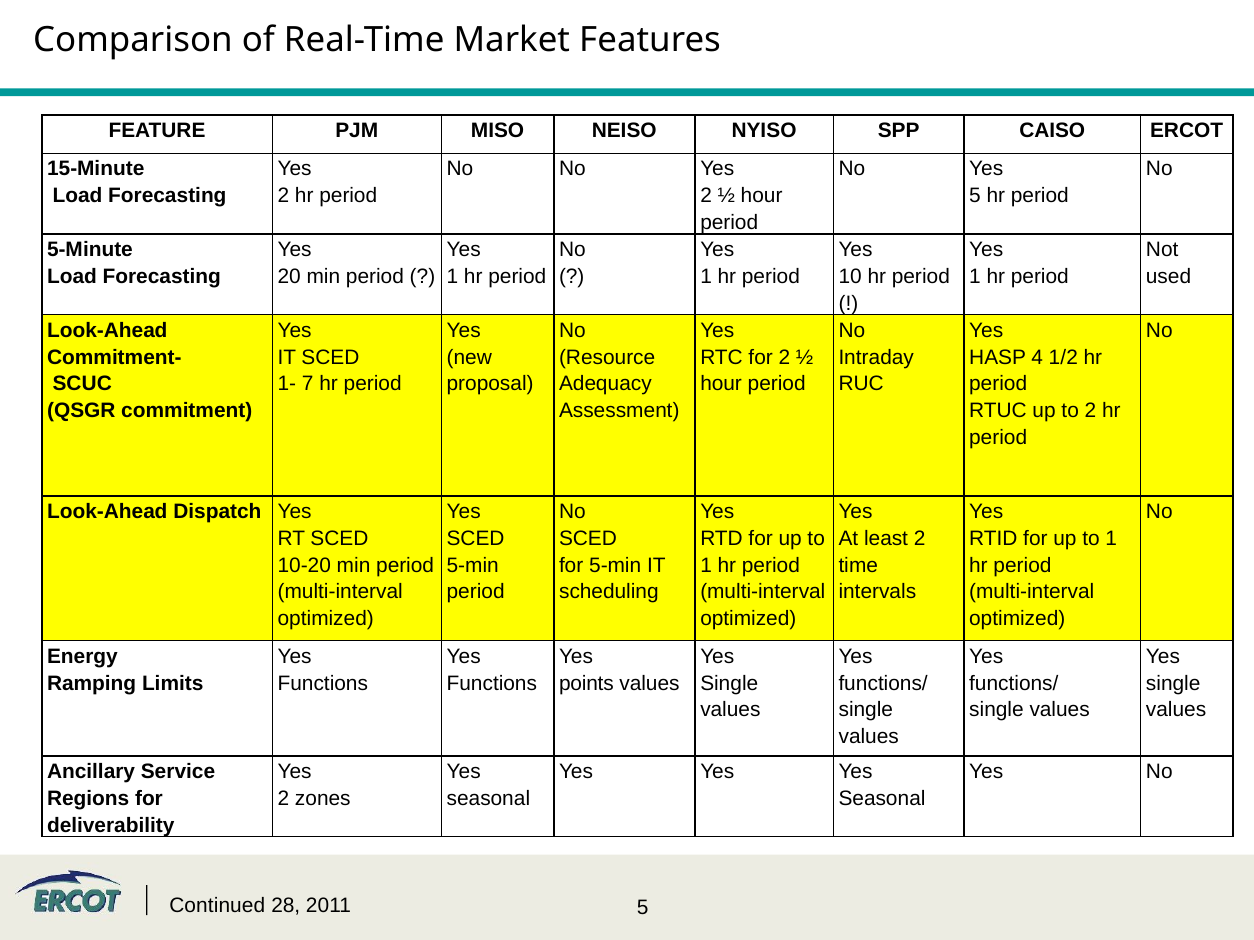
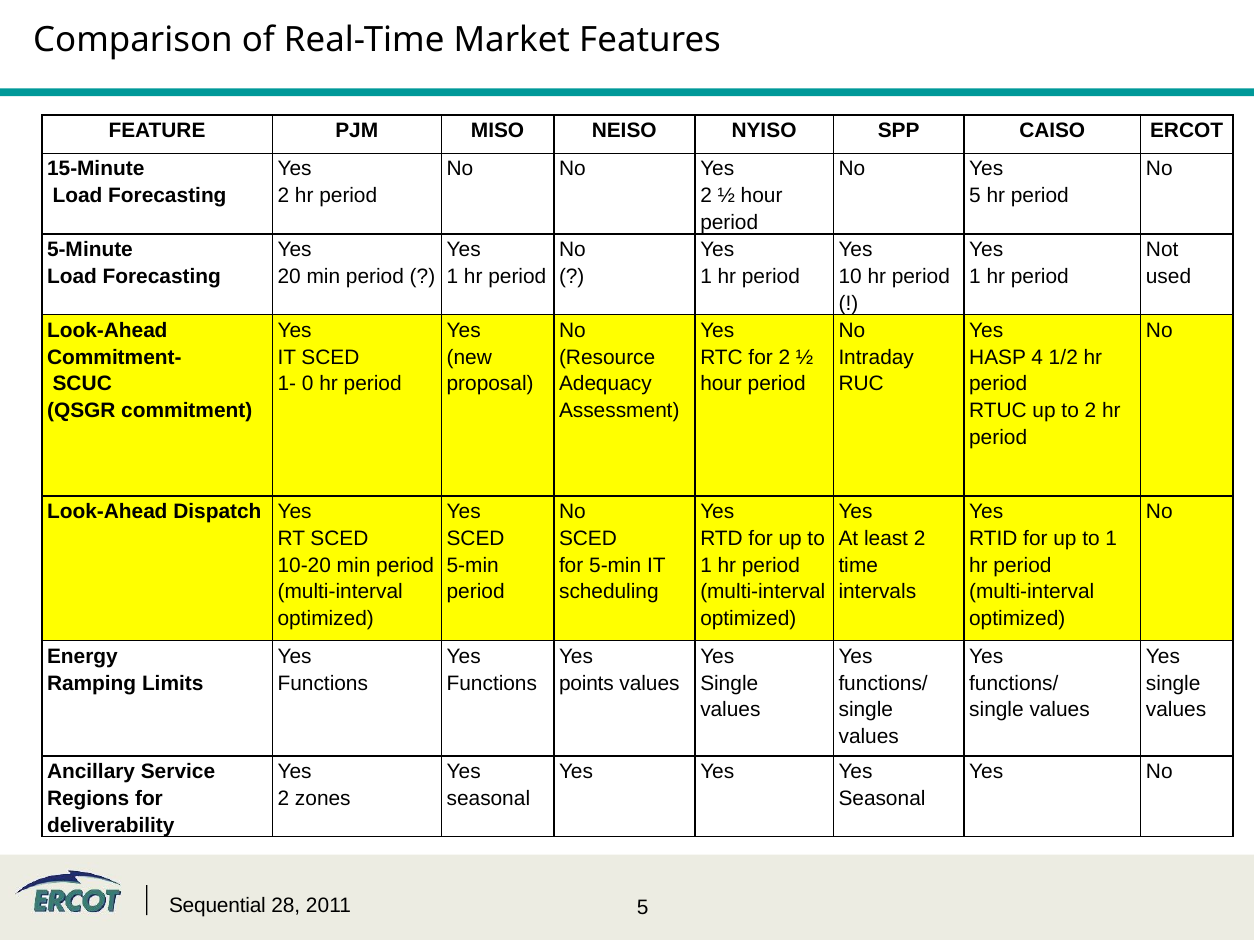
7: 7 -> 0 (308, 384)
Continued: Continued -> Sequential (217, 906)
